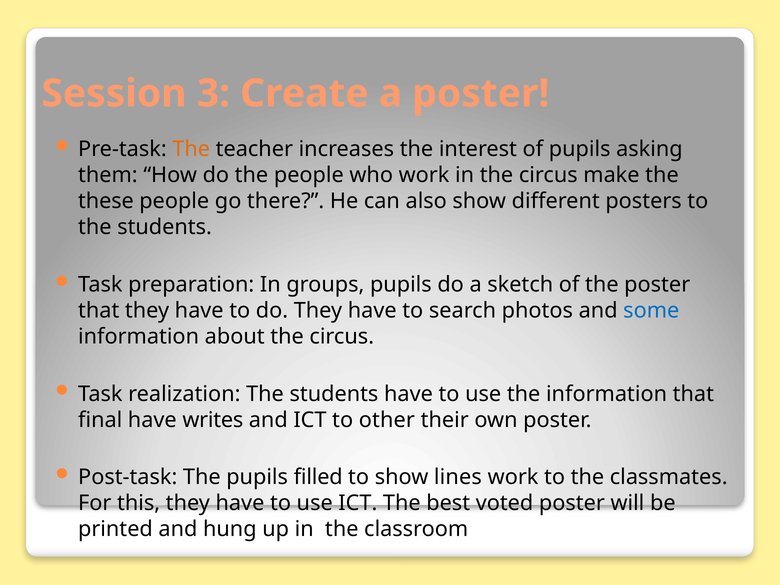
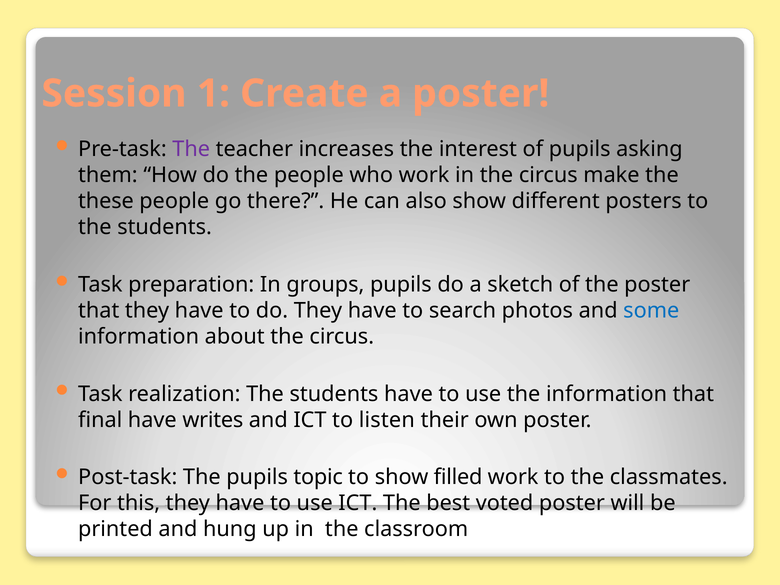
3: 3 -> 1 (213, 94)
The colour: orange -> purple (191, 149)
other: other -> listen (387, 420)
filled: filled -> topic (318, 477)
lines: lines -> filled (458, 477)
